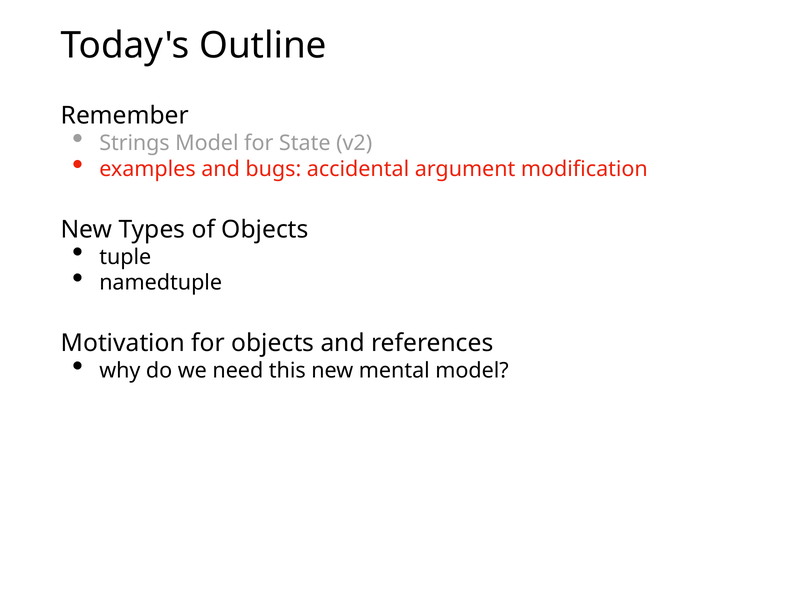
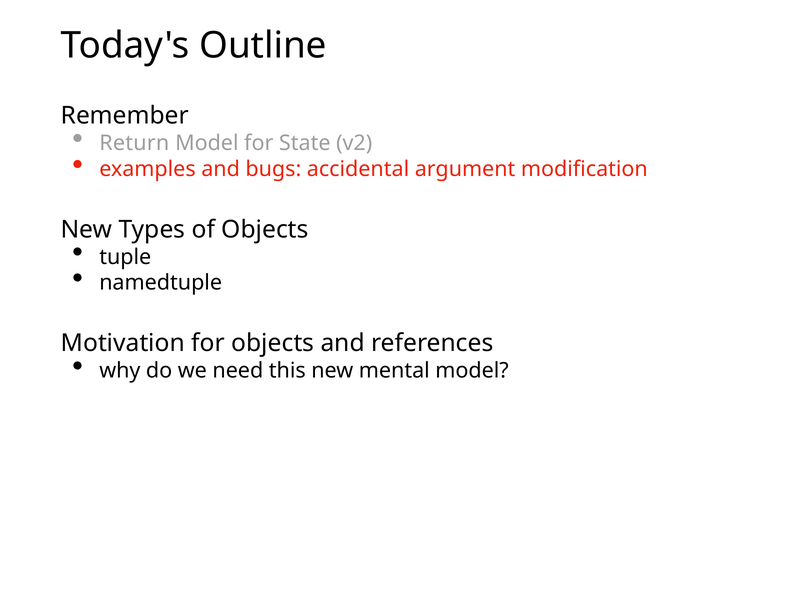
Strings: Strings -> Return (134, 143)
